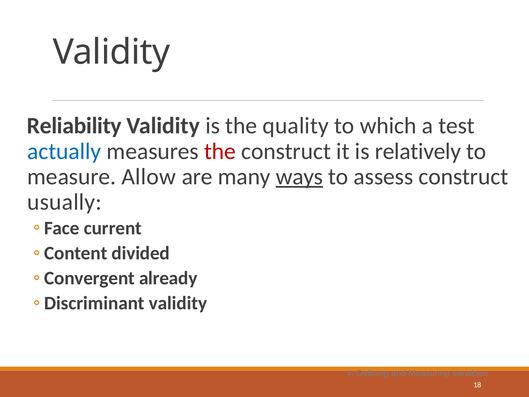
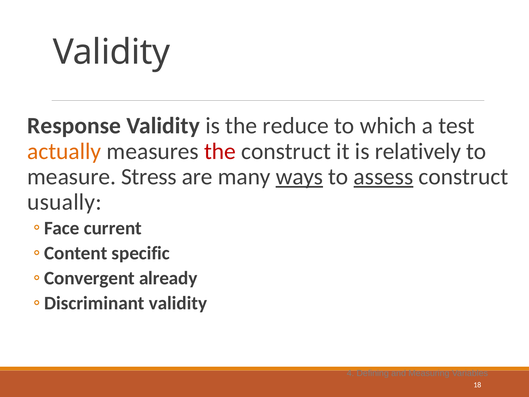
Reliability: Reliability -> Response (74, 126)
quality: quality -> reduce (296, 126)
actually colour: blue -> orange (64, 151)
Allow: Allow -> Stress (149, 177)
assess underline: none -> present (383, 177)
divided: divided -> specific (141, 253)
